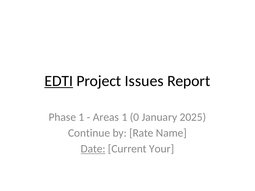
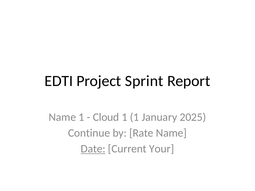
EDTI underline: present -> none (59, 81)
Issues: Issues -> Sprint (144, 81)
Phase: Phase -> Name (62, 117)
Areas: Areas -> Cloud (106, 117)
1 0: 0 -> 1 (134, 117)
